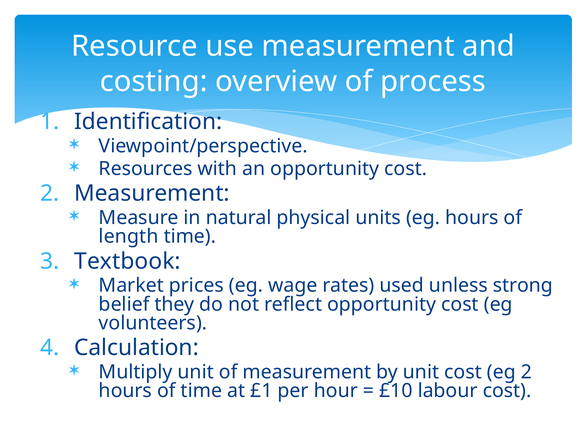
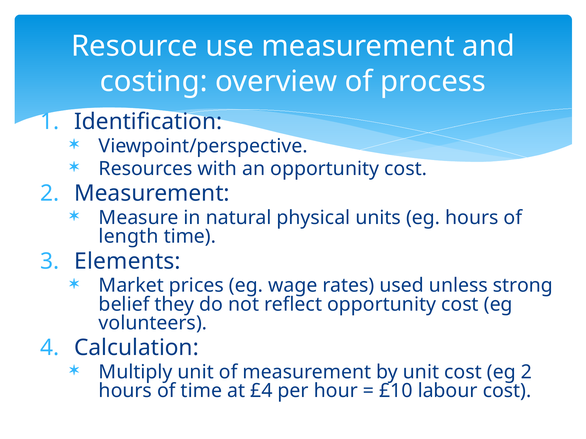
Textbook: Textbook -> Elements (127, 262)
£1: £1 -> £4 (261, 391)
